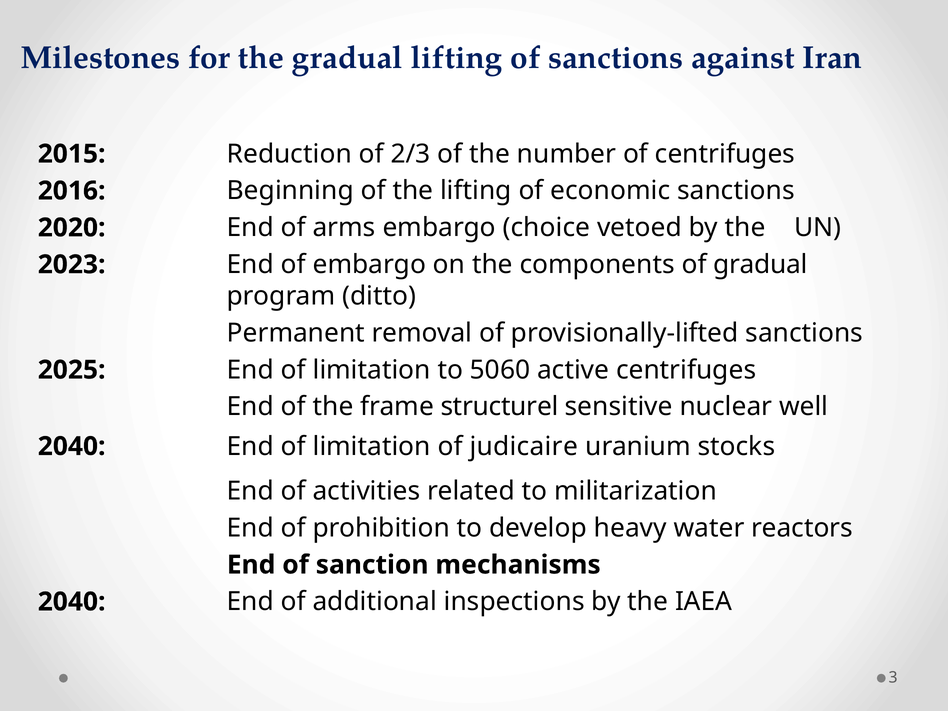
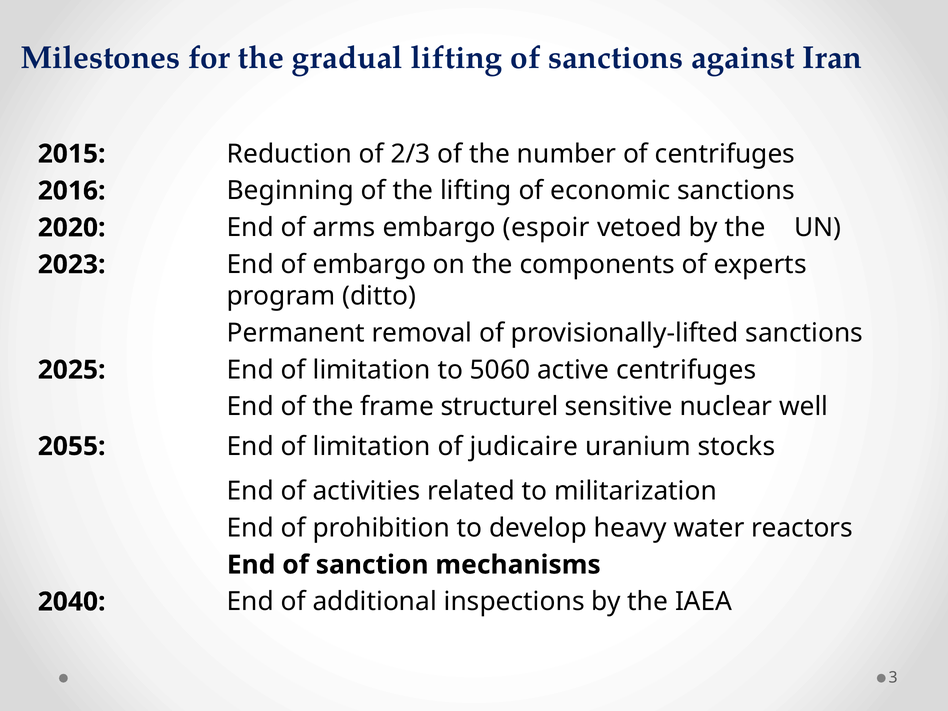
choice: choice -> espoir (546, 228)
of gradual: gradual -> experts (760, 265)
2040: 2040 -> 2055 (72, 446)
